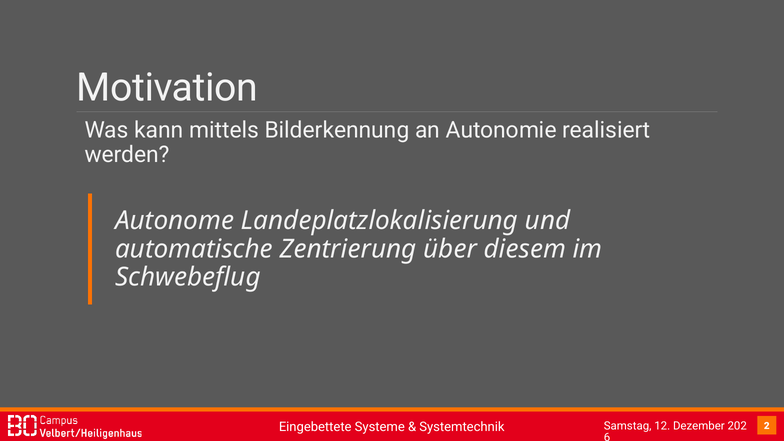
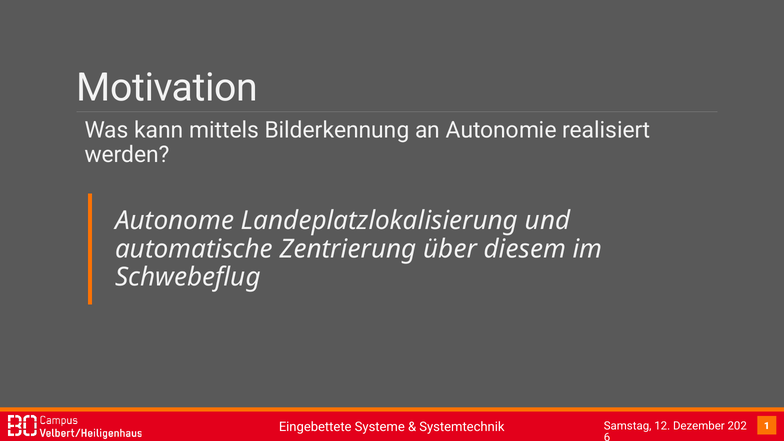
2: 2 -> 1 (767, 426)
